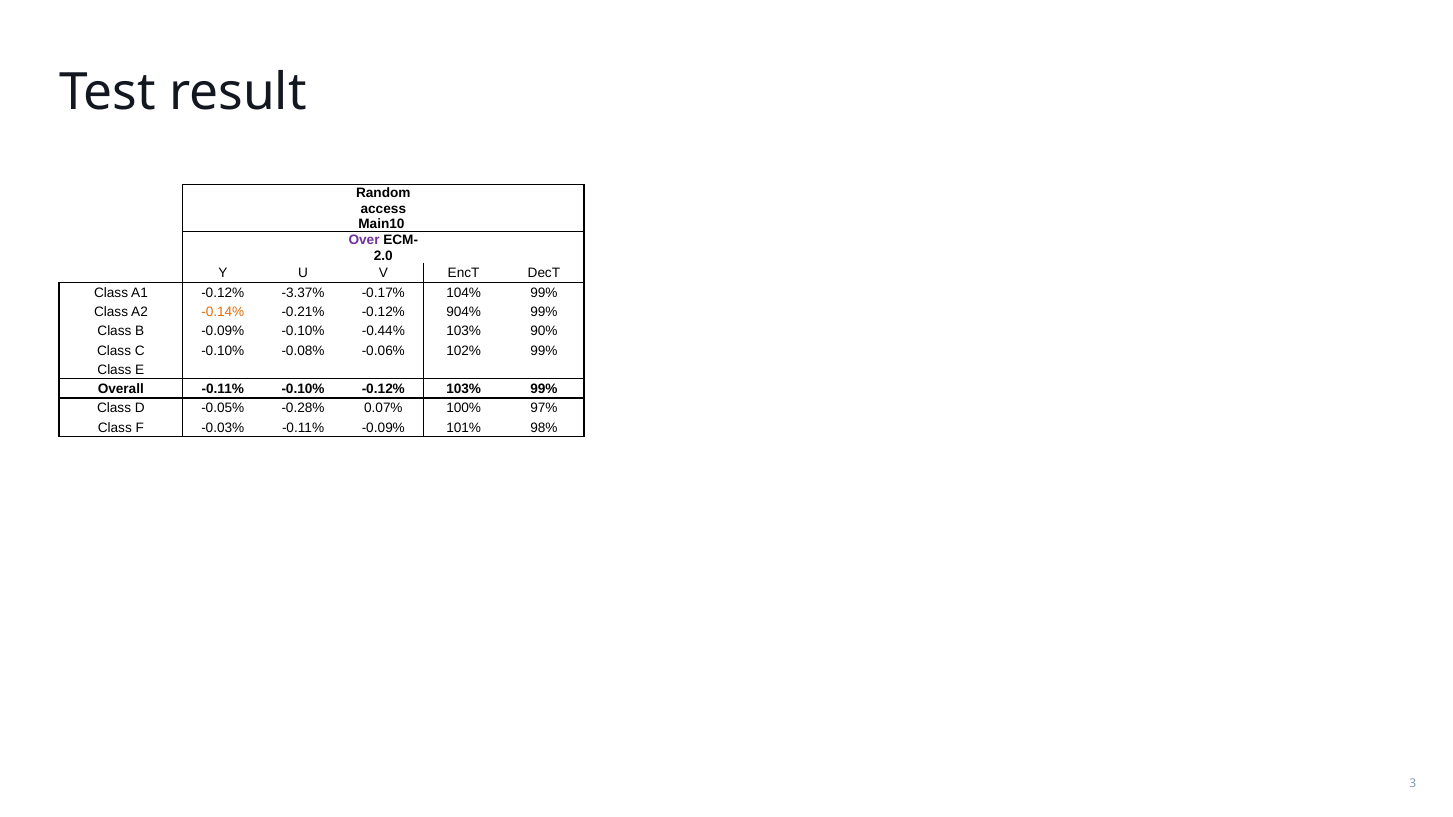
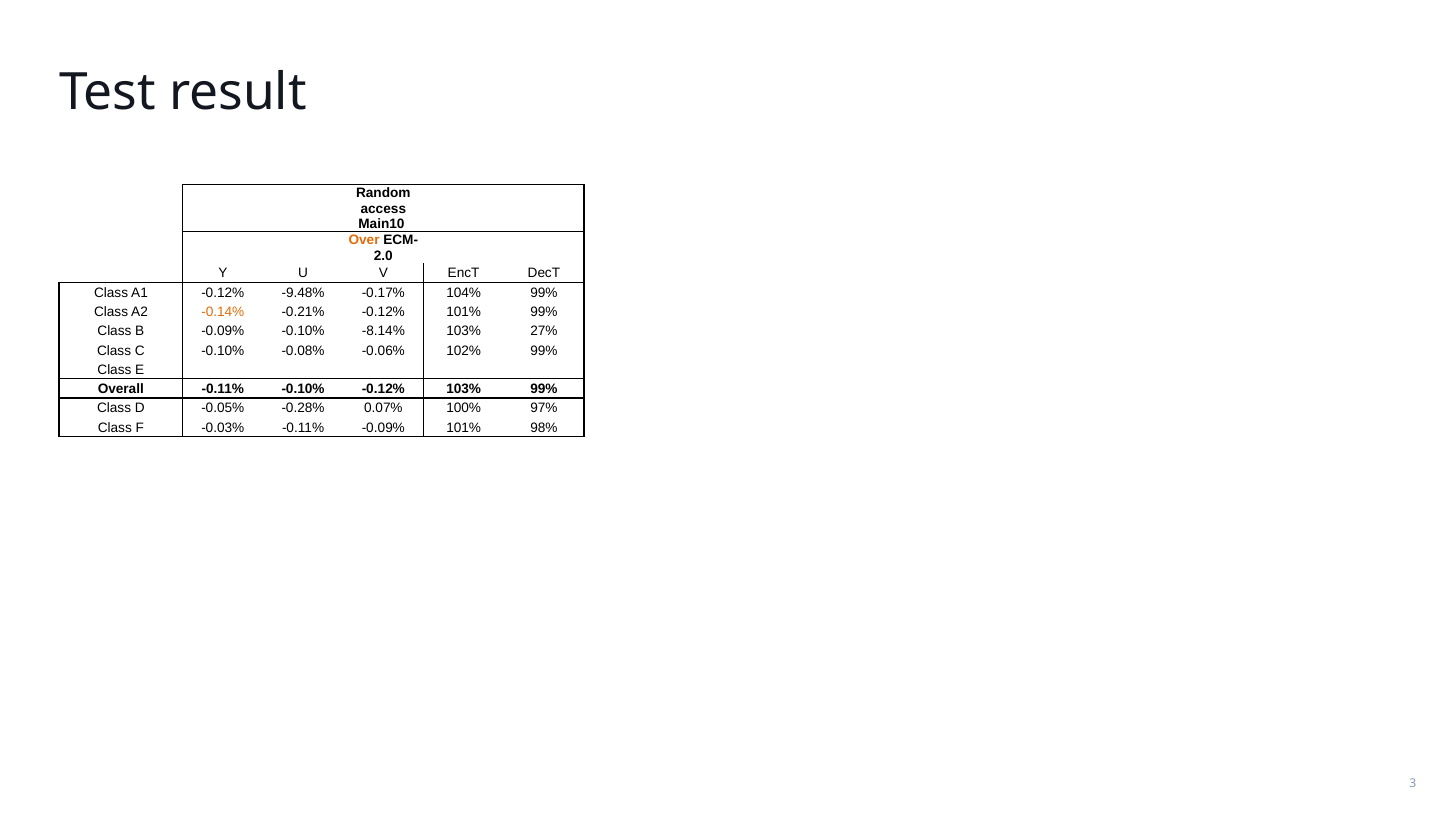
Over colour: purple -> orange (364, 240)
-3.37%: -3.37% -> -9.48% (303, 293)
-0.12% 904%: 904% -> 101% (464, 312)
-0.44%: -0.44% -> -8.14% (383, 331)
90%: 90% -> 27% (544, 331)
